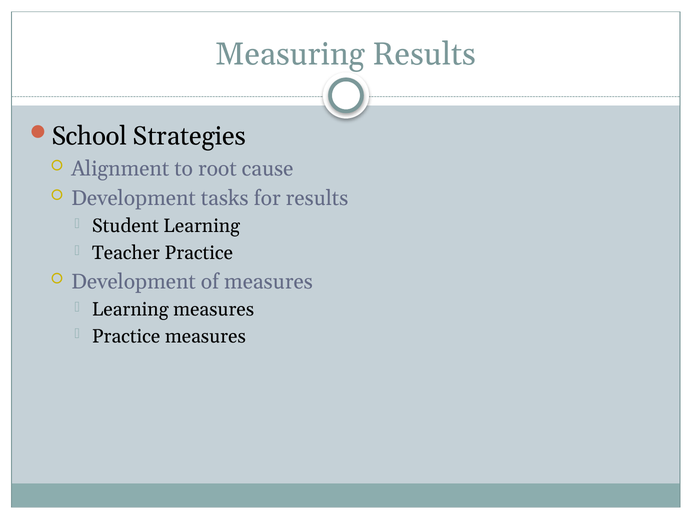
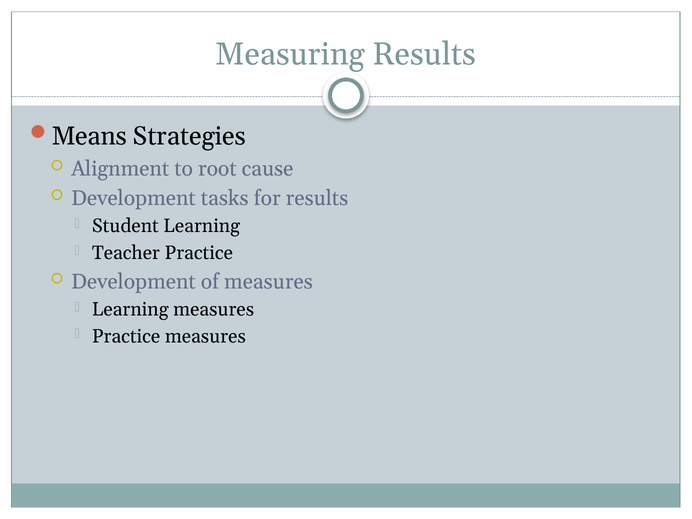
School: School -> Means (89, 136)
